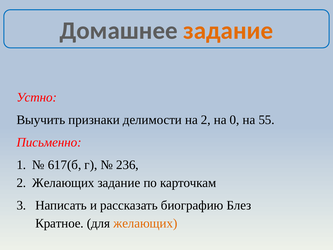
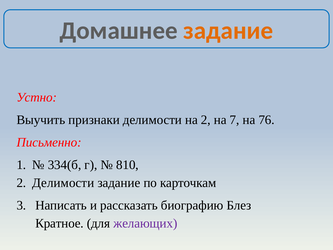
0: 0 -> 7 (235, 120)
55: 55 -> 76 (267, 120)
617(б: 617(б -> 334(б (65, 165)
236: 236 -> 810 (127, 165)
2 Желающих: Желающих -> Делимости (63, 183)
желающих colour: orange -> purple (145, 223)
